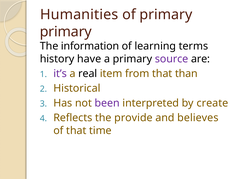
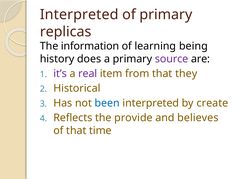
Humanities: Humanities -> Interpreted (79, 15)
primary: primary -> replicas (66, 32)
terms: terms -> being (193, 46)
have: have -> does (89, 59)
real colour: black -> purple (88, 74)
than: than -> they (186, 74)
been colour: purple -> blue (107, 103)
